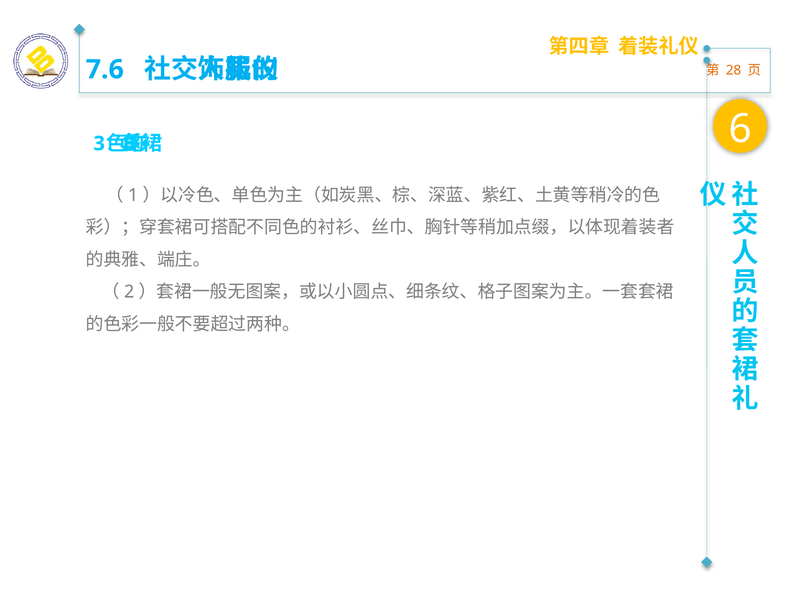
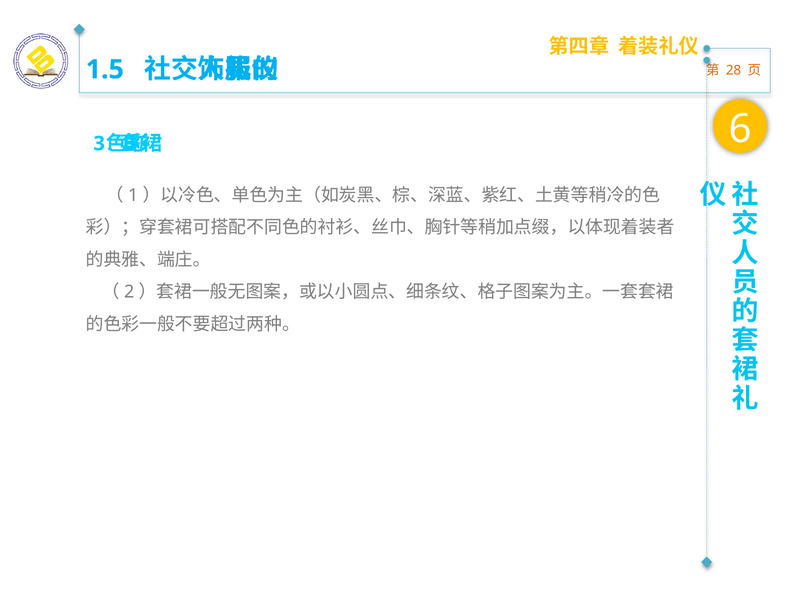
7.6: 7.6 -> 1.5 (105, 69)
